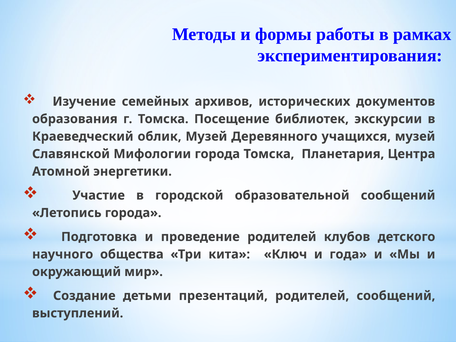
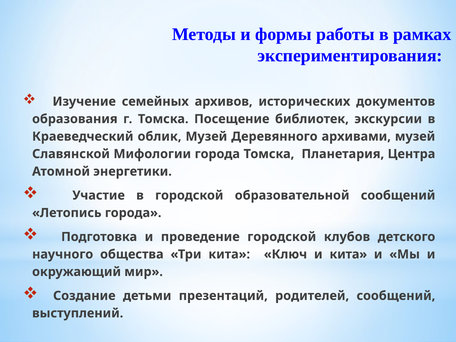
учащихся: учащихся -> архивами (356, 136)
проведение родителей: родителей -> городской (282, 237)
и года: года -> кита (348, 254)
